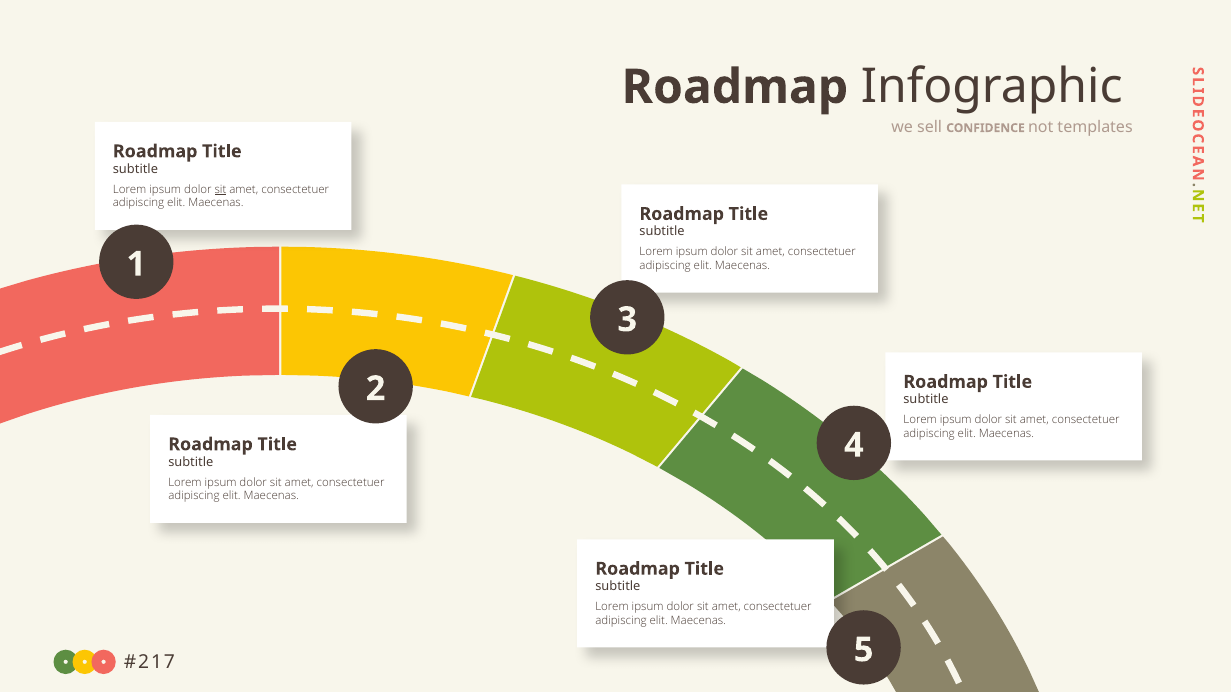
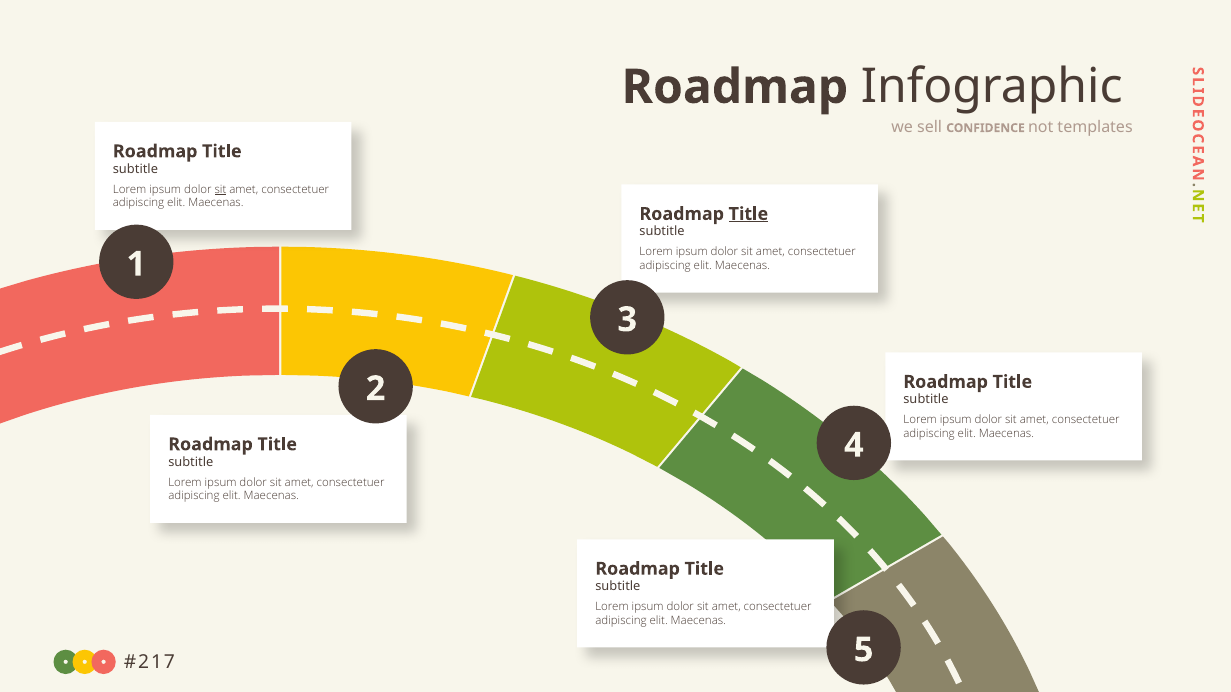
Title underline: none -> present (748, 214)
